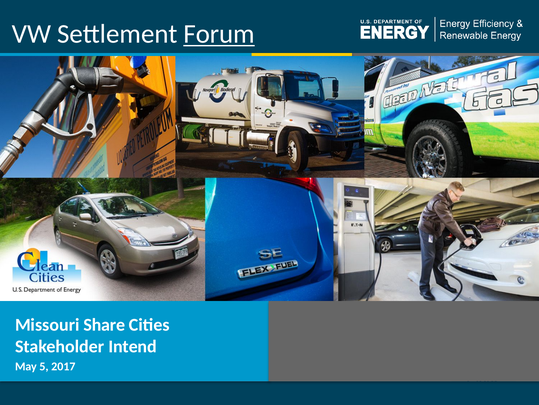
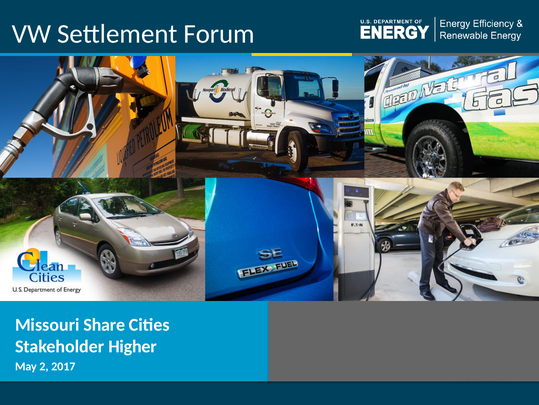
Forum underline: present -> none (219, 34)
Intend: Intend -> Higher (133, 346)
5: 5 -> 2 (44, 366)
